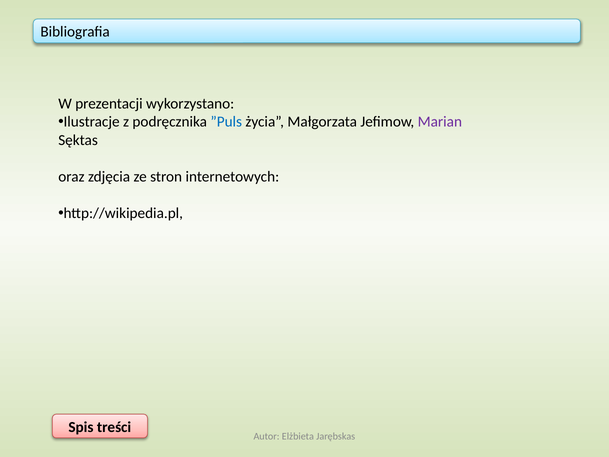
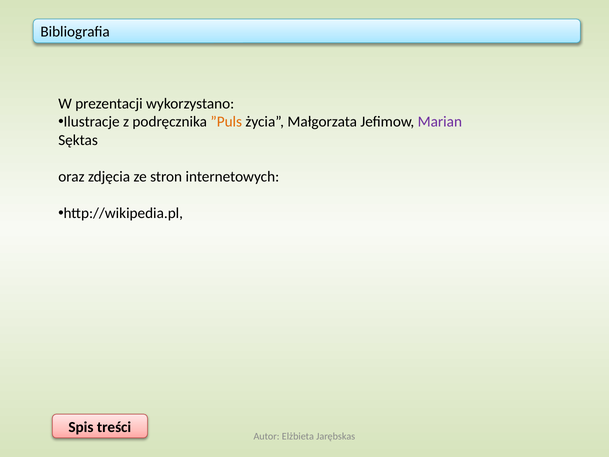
”Puls colour: blue -> orange (226, 122)
